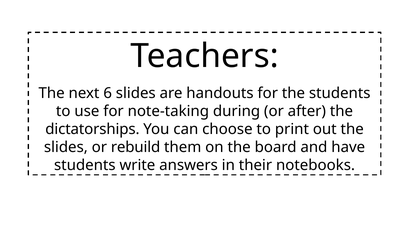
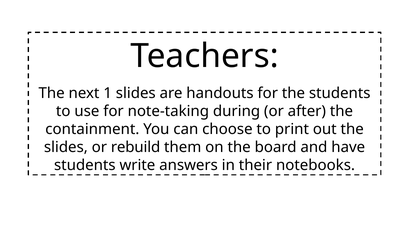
6: 6 -> 1 (108, 93)
dictatorships: dictatorships -> containment (92, 129)
